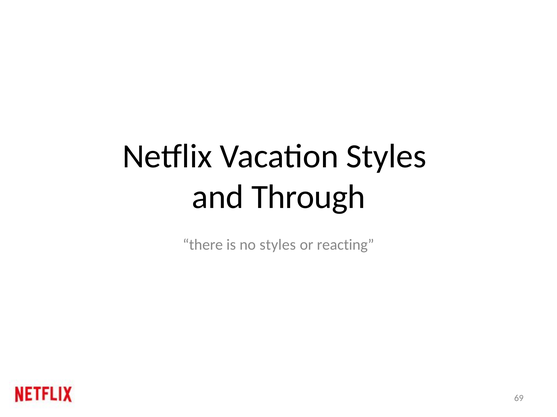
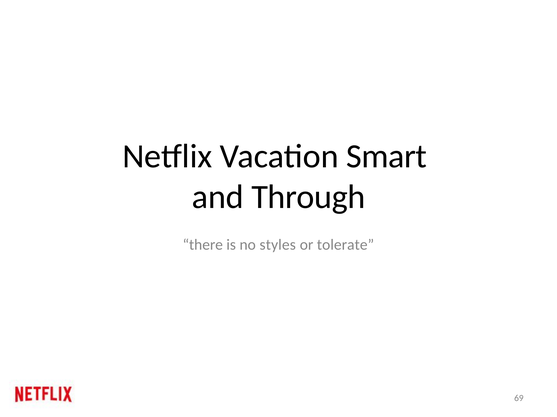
Vacation Styles: Styles -> Smart (387, 157)
reacting: reacting -> tolerate (345, 245)
